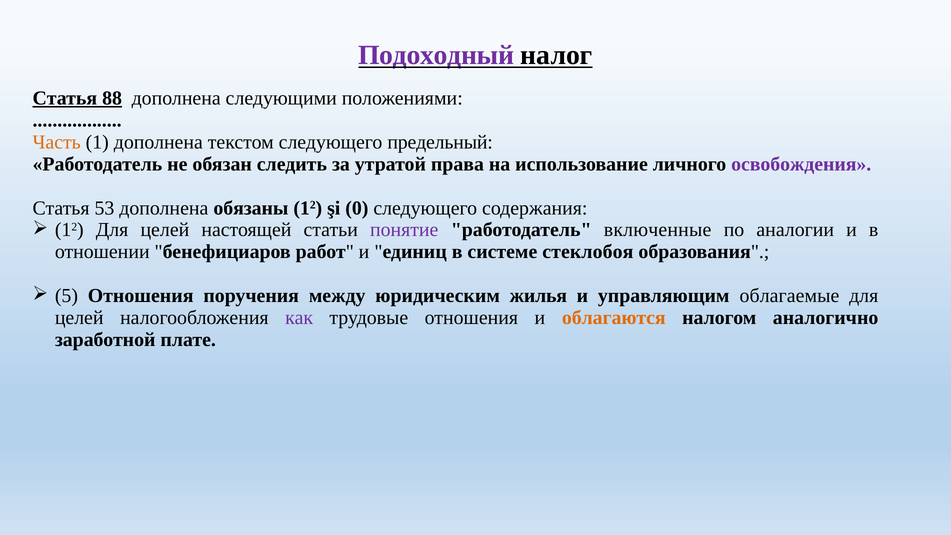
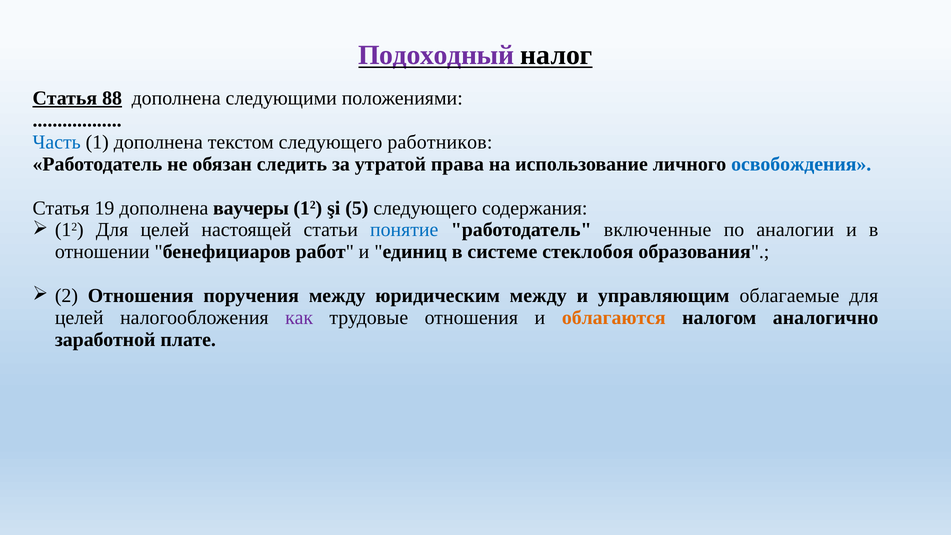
Часть colour: orange -> blue (57, 142)
предельный: предельный -> работников (440, 142)
освобождения colour: purple -> blue (801, 164)
53: 53 -> 19 (104, 208)
обязаны: обязаны -> ваучеры (251, 208)
0: 0 -> 5 (357, 208)
понятие colour: purple -> blue (404, 230)
5: 5 -> 2 (66, 296)
юридическим жилья: жилья -> между (538, 296)
